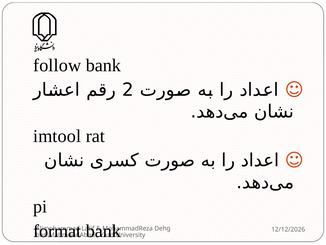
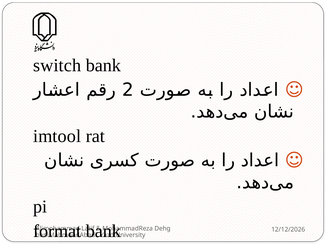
follow: follow -> switch (57, 65)
